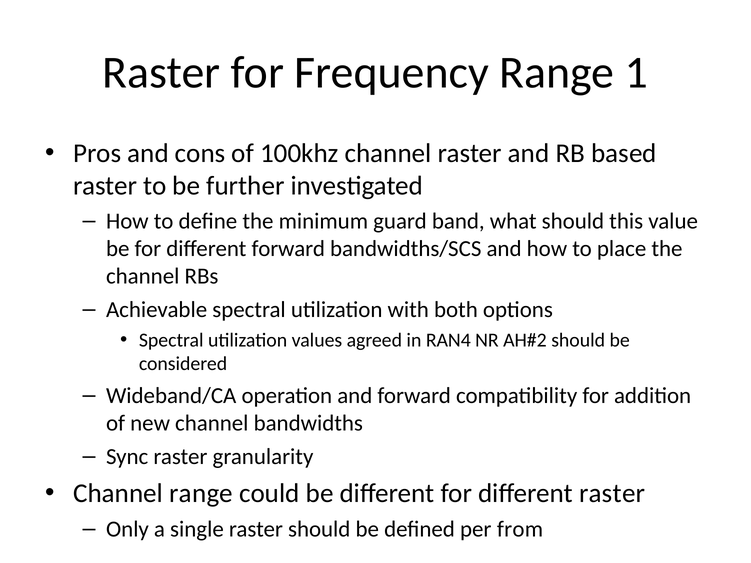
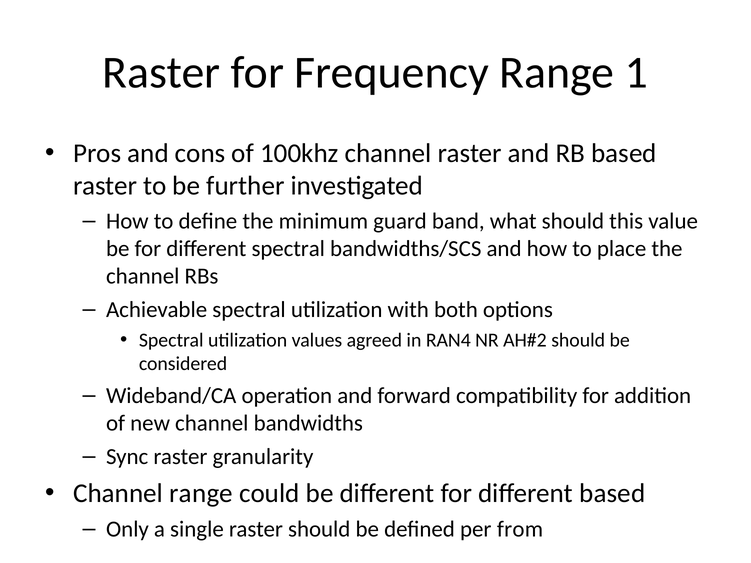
different forward: forward -> spectral (288, 249)
different raster: raster -> based (612, 494)
